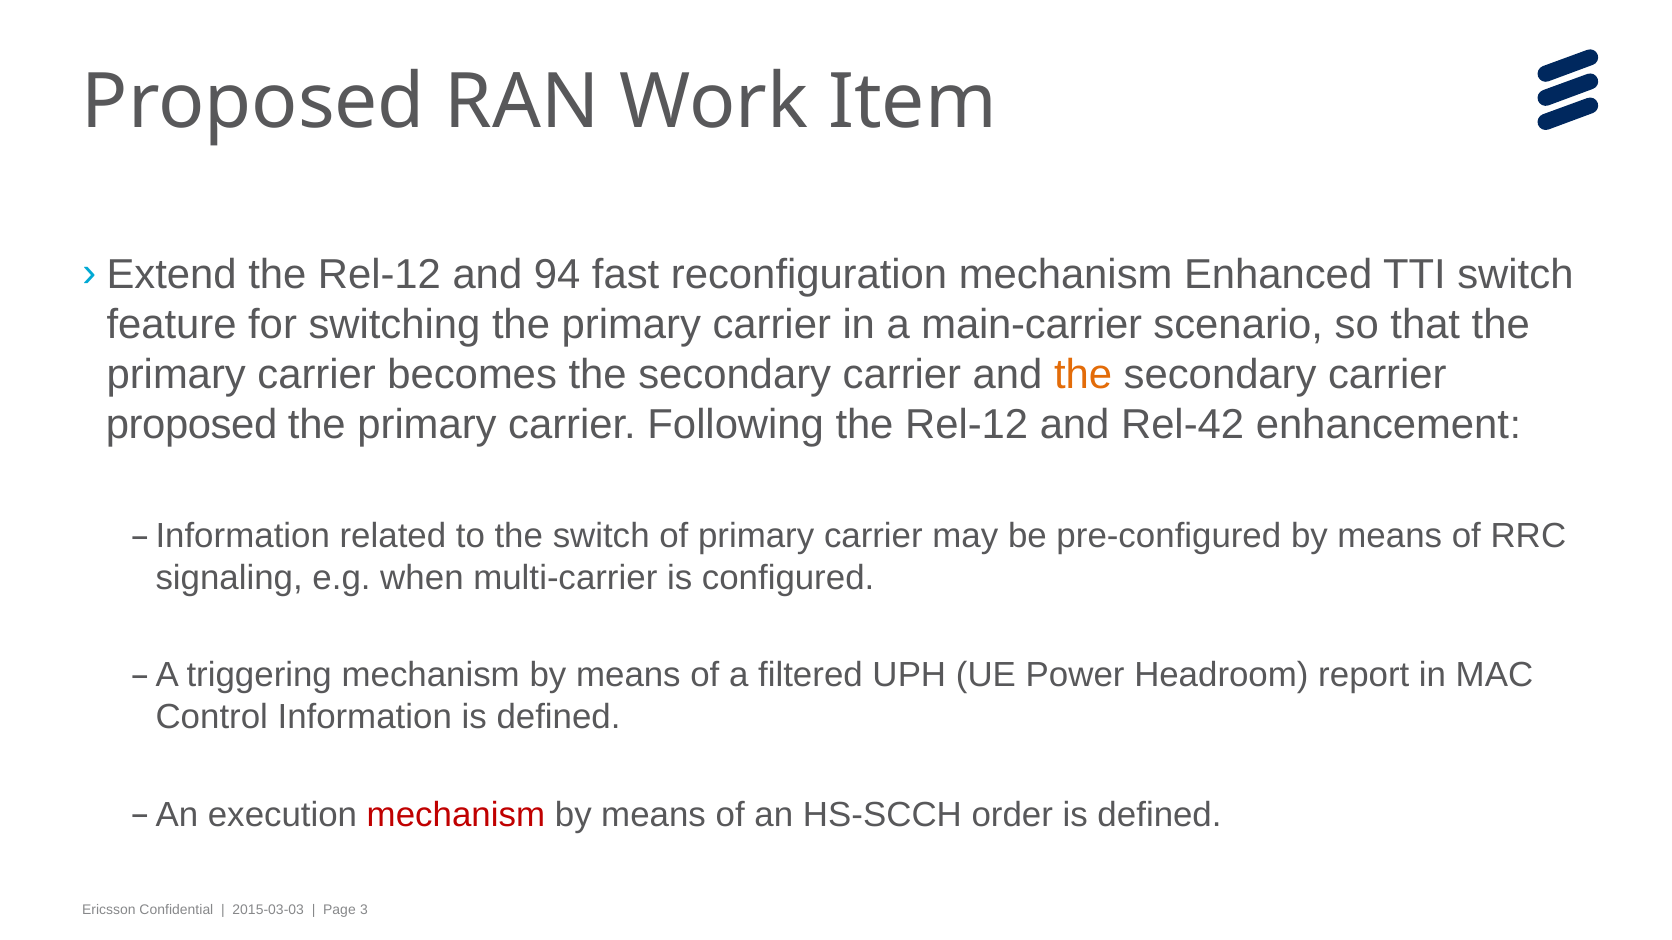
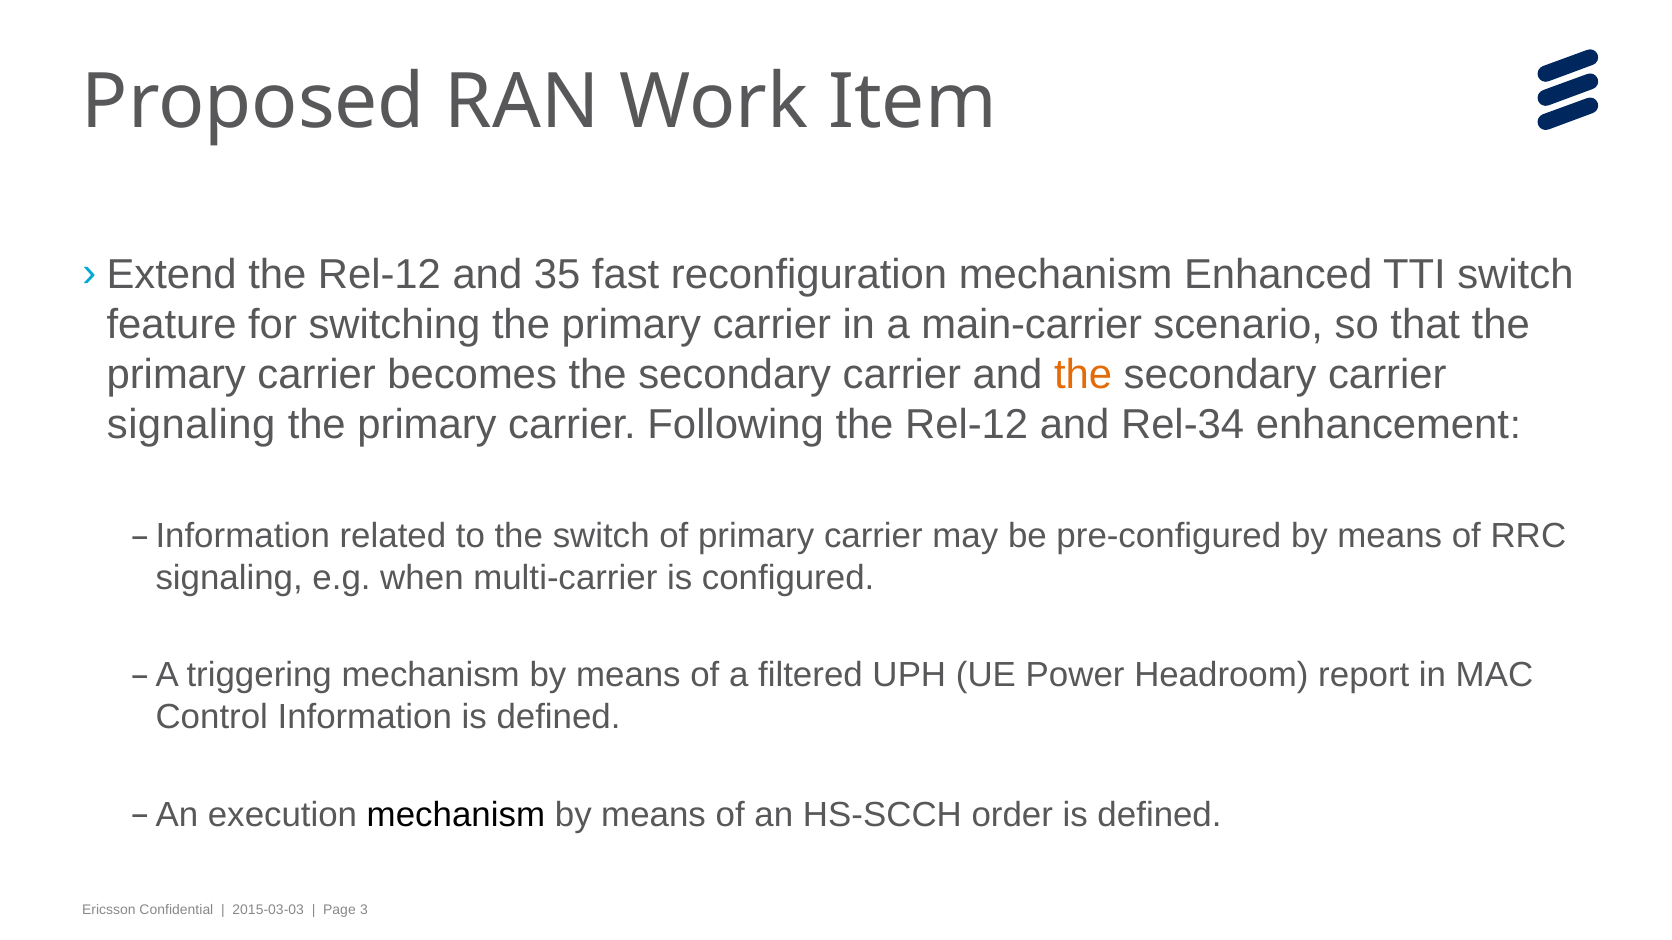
94: 94 -> 35 (557, 275)
proposed: proposed -> signaling (191, 425)
Rel-42: Rel-42 -> Rel-34 (1183, 425)
mechanism colour: red -> black (456, 815)
